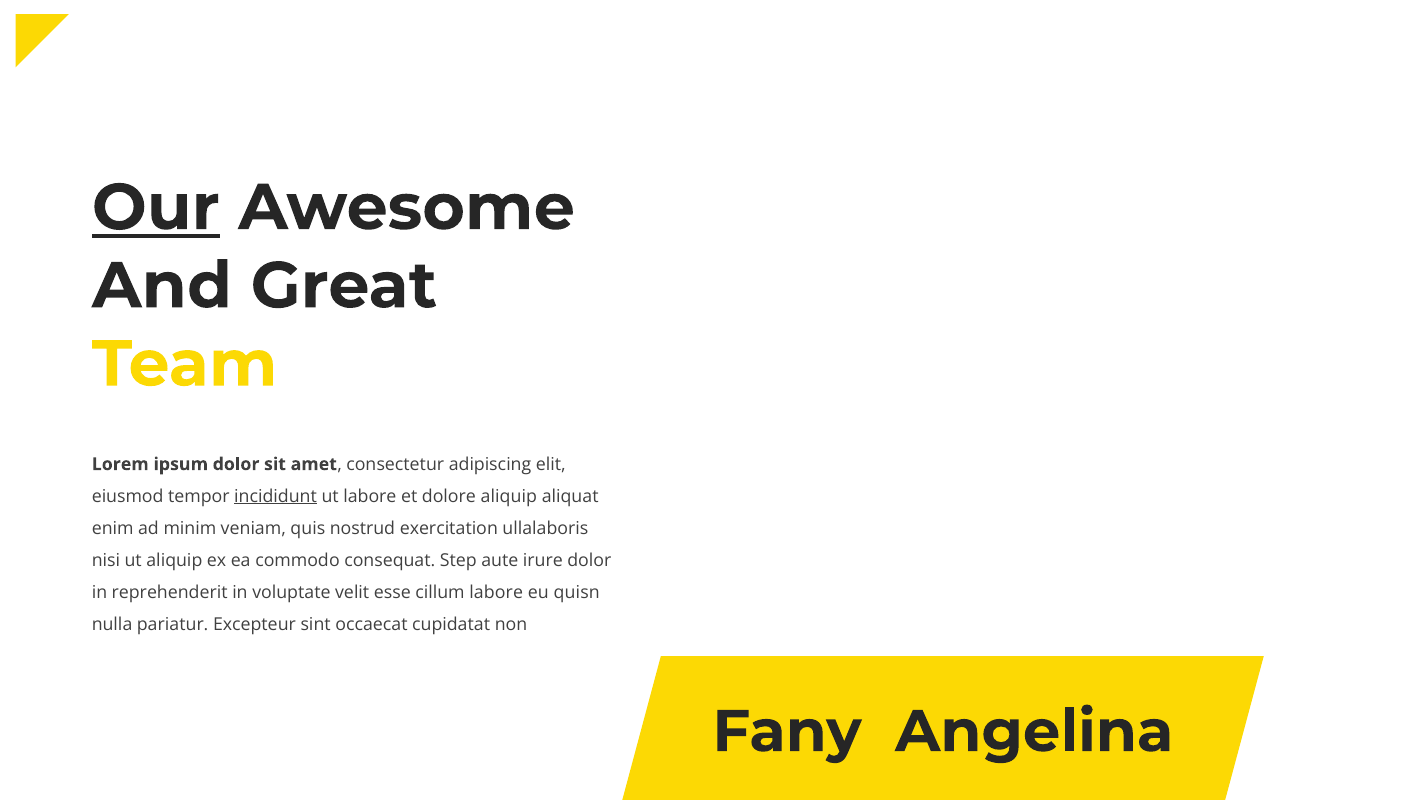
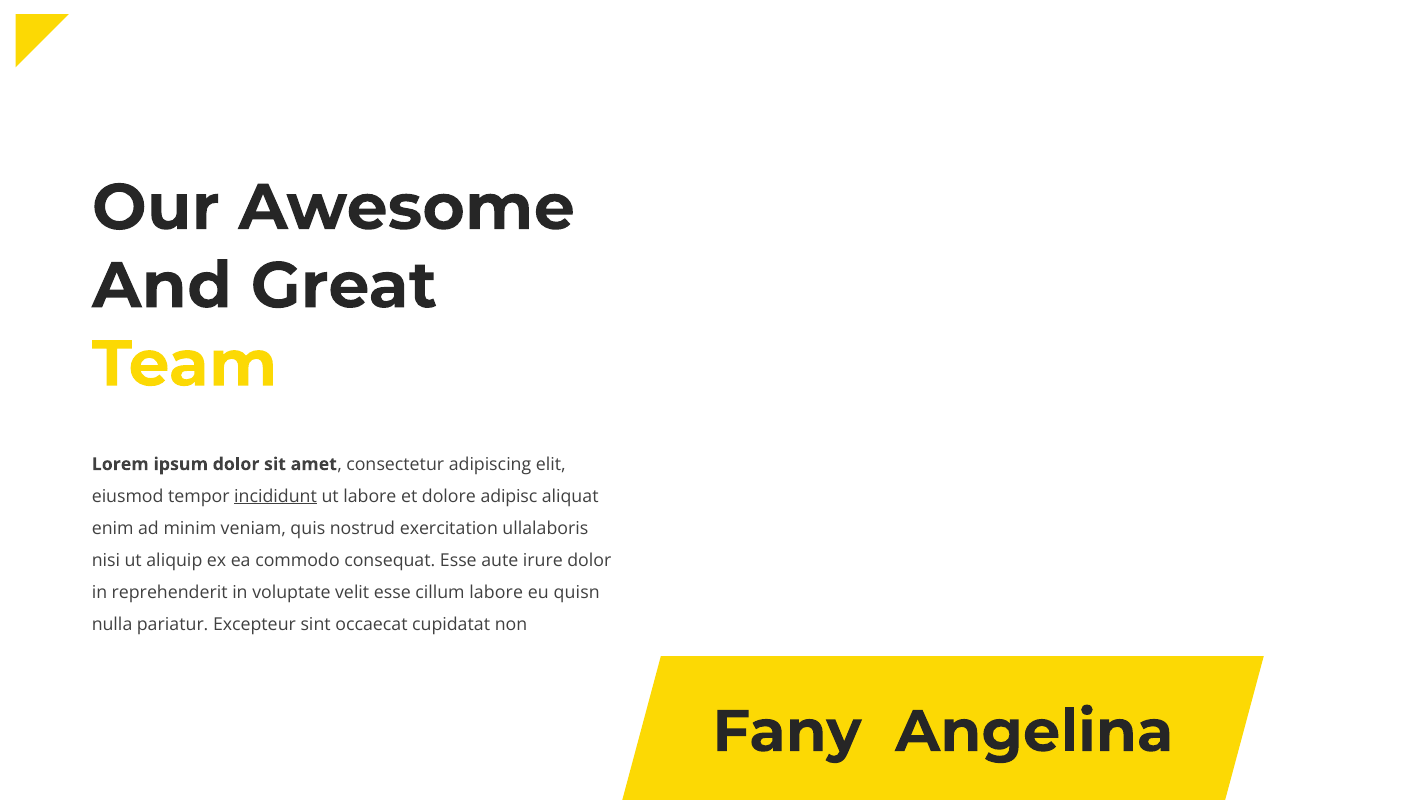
Our underline: present -> none (156, 208)
dolore aliquip: aliquip -> adipisc (509, 496)
consequat Step: Step -> Esse (458, 561)
